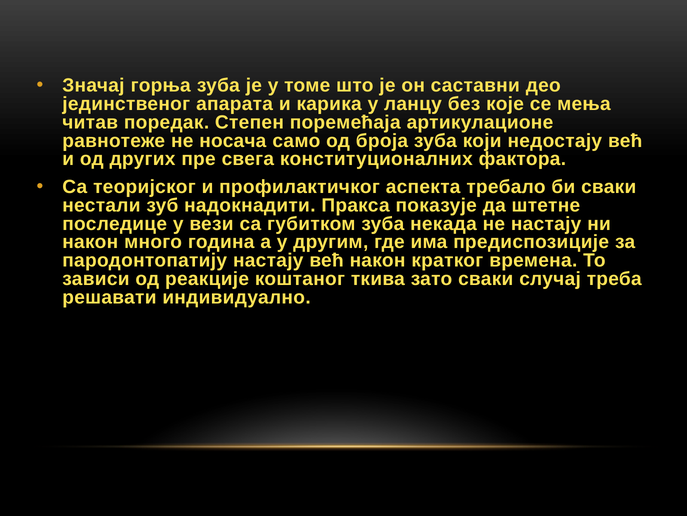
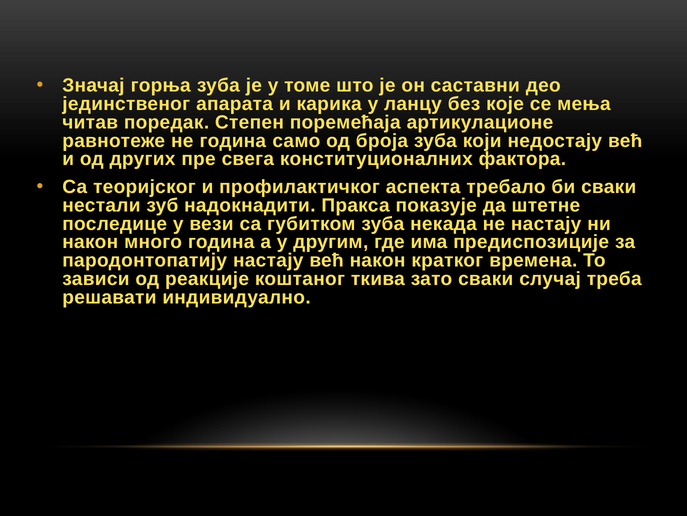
не носача: носача -> година (233, 141)
